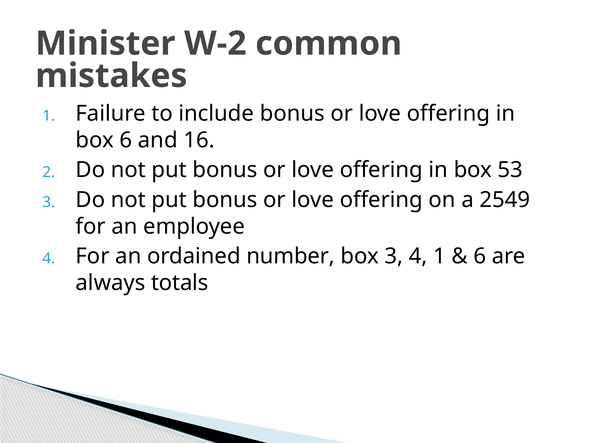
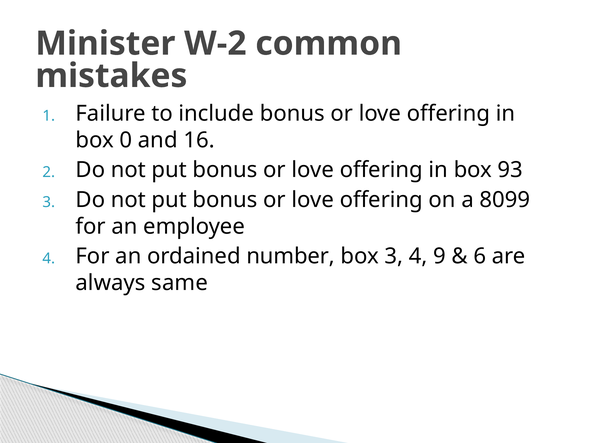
box 6: 6 -> 0 (126, 140)
53: 53 -> 93 (510, 170)
2549: 2549 -> 8099 (505, 200)
4 1: 1 -> 9 (439, 256)
totals: totals -> same (180, 283)
